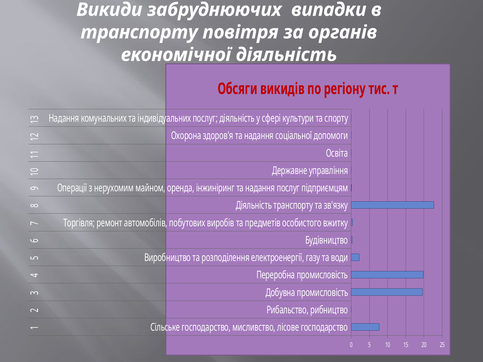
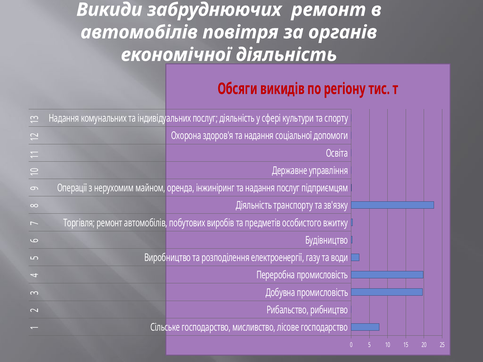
забруднюючих випадки: випадки -> ремонт (329, 10)
транспорту: транспорту -> автомобілів (139, 32)
